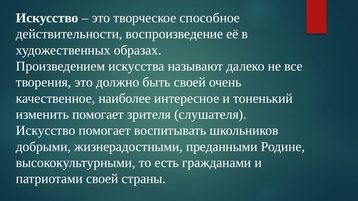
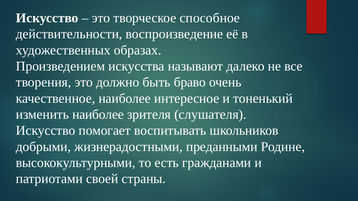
быть своей: своей -> браво (190, 82)
изменить помогает: помогает -> наиболее (98, 115)
